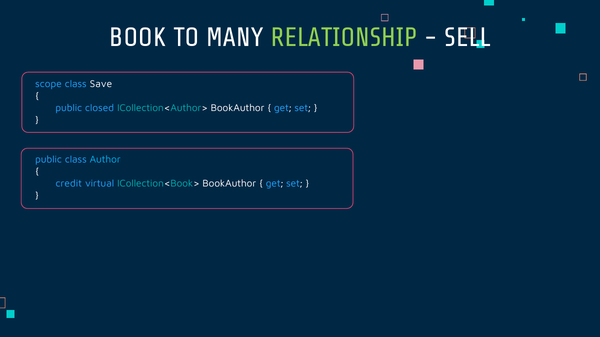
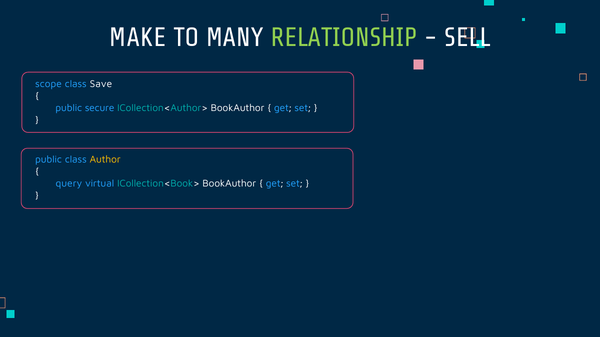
BOOK: BOOK -> MAKE (138, 38)
closed: closed -> secure (100, 108)
Author colour: light blue -> yellow (105, 160)
credit: credit -> query (69, 184)
